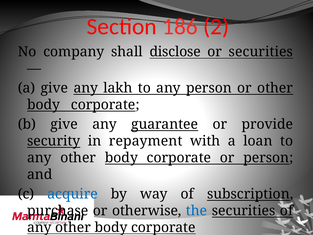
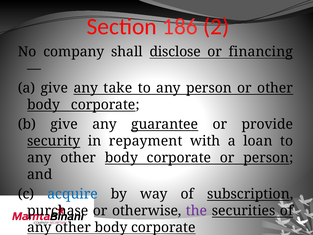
or securities: securities -> financing (261, 52)
lakh: lakh -> take (118, 88)
the colour: blue -> purple (197, 210)
